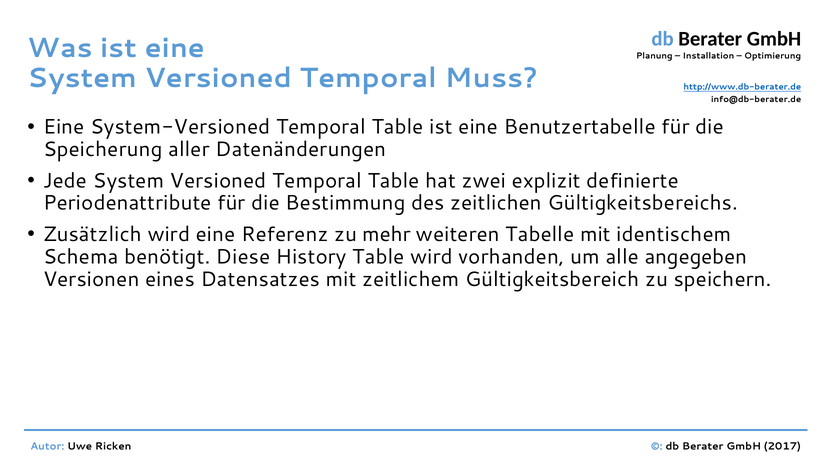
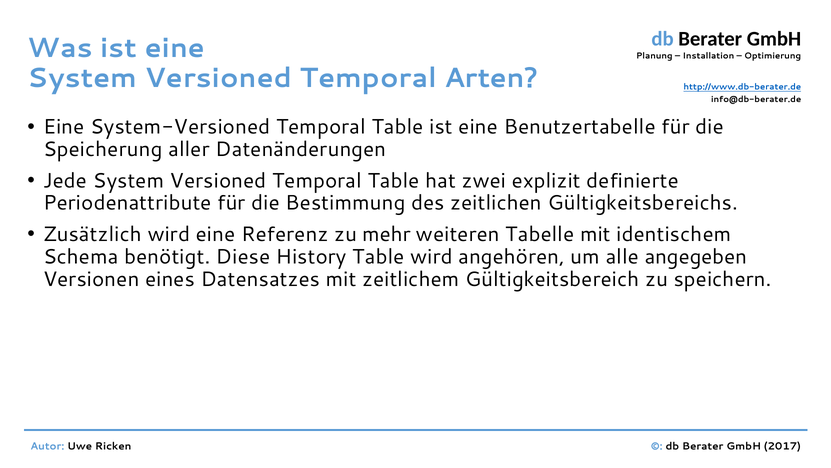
Muss: Muss -> Arten (491, 78)
vorhanden: vorhanden -> angehören (512, 256)
